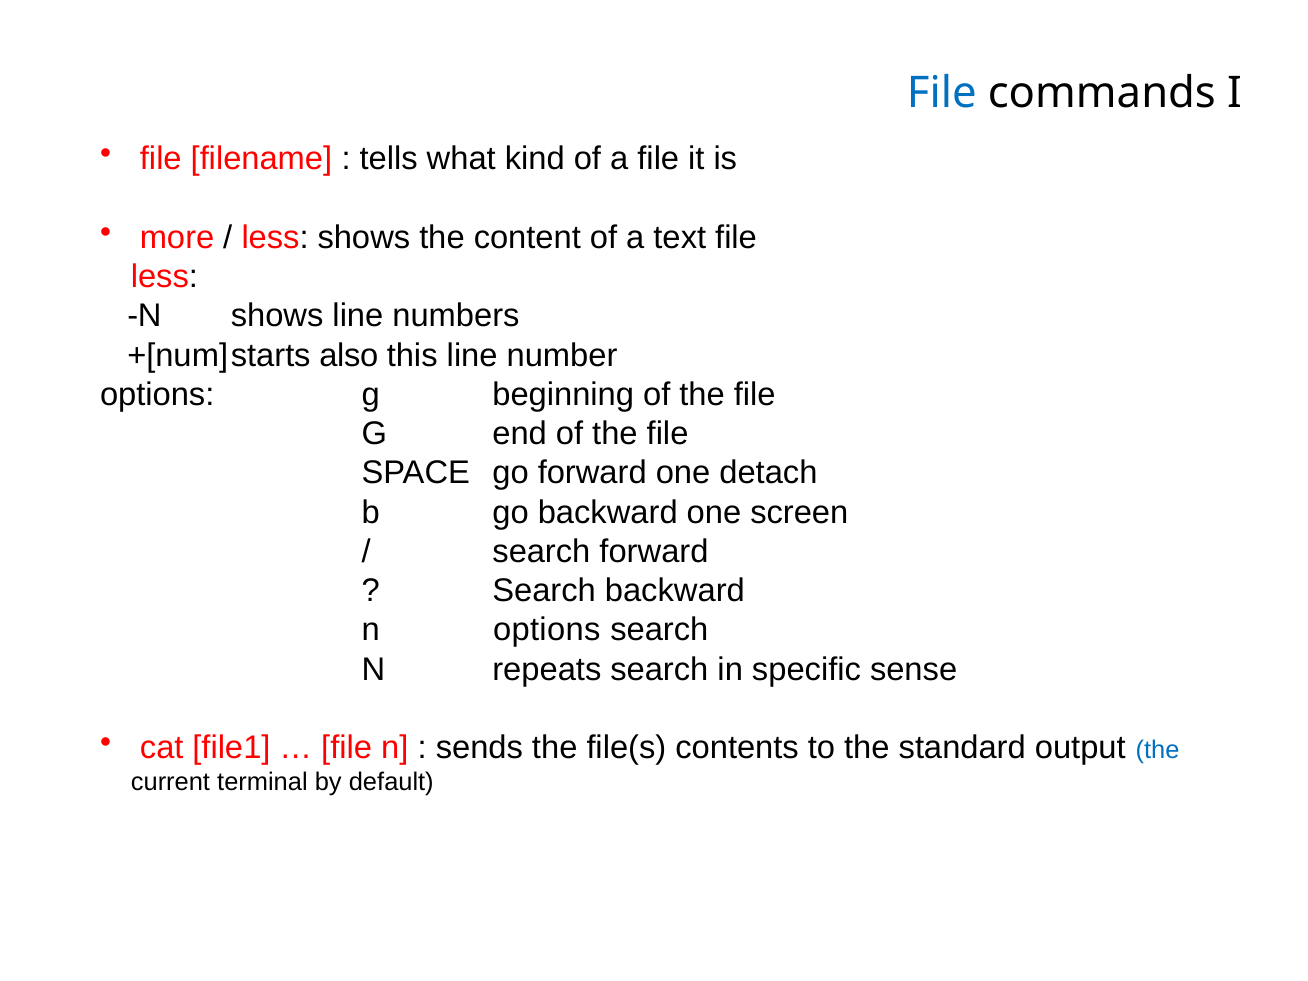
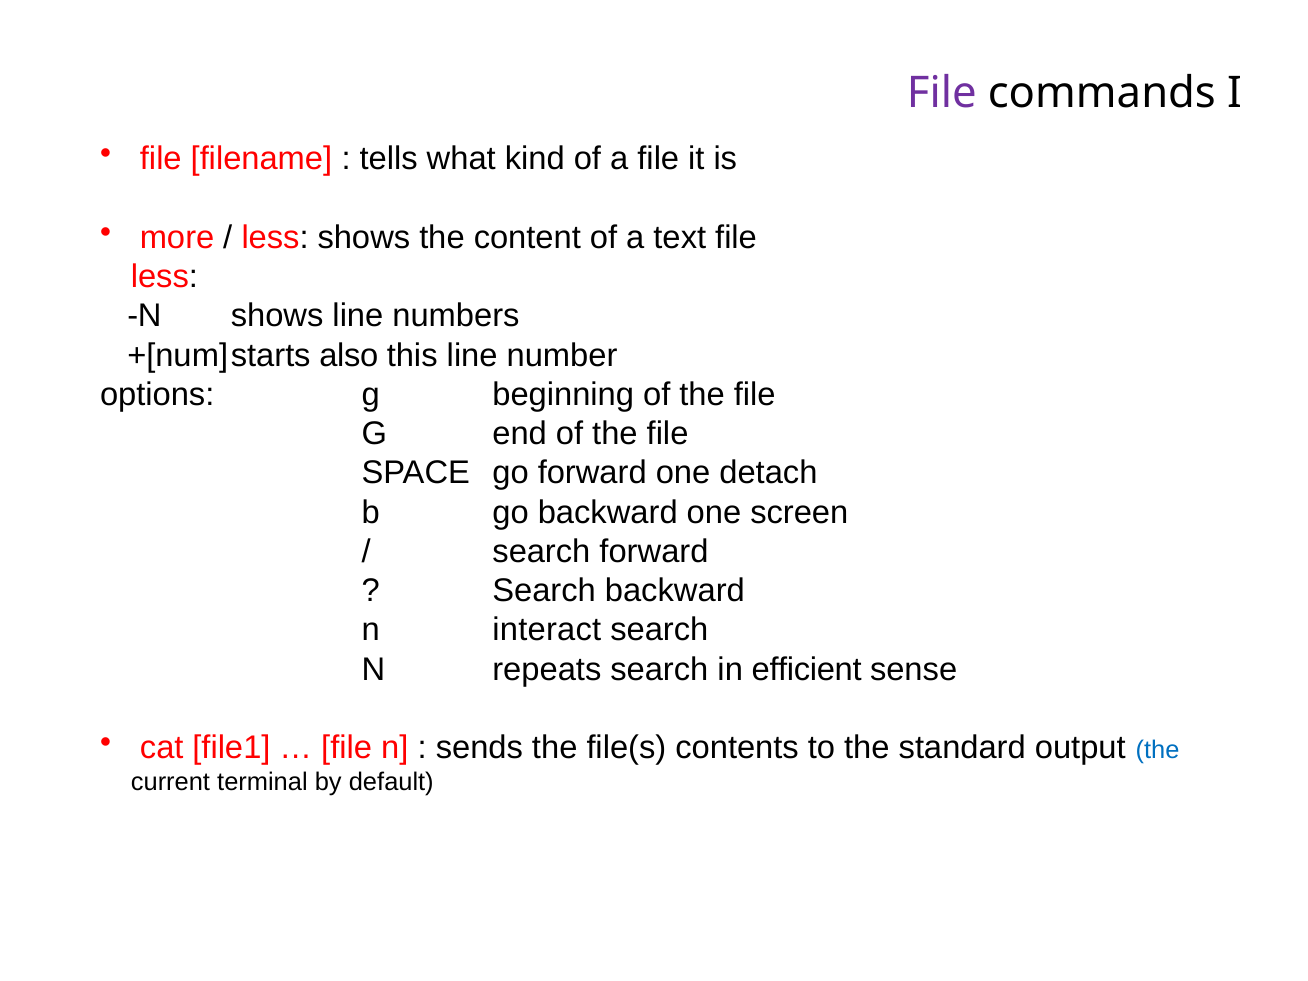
File colour: blue -> purple (942, 93)
n options: options -> interact (547, 630)
specific: specific -> efficient (807, 669)
